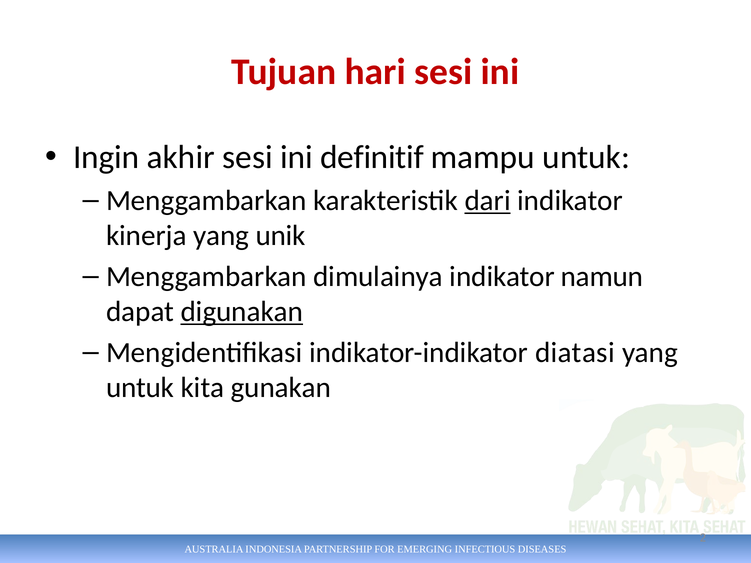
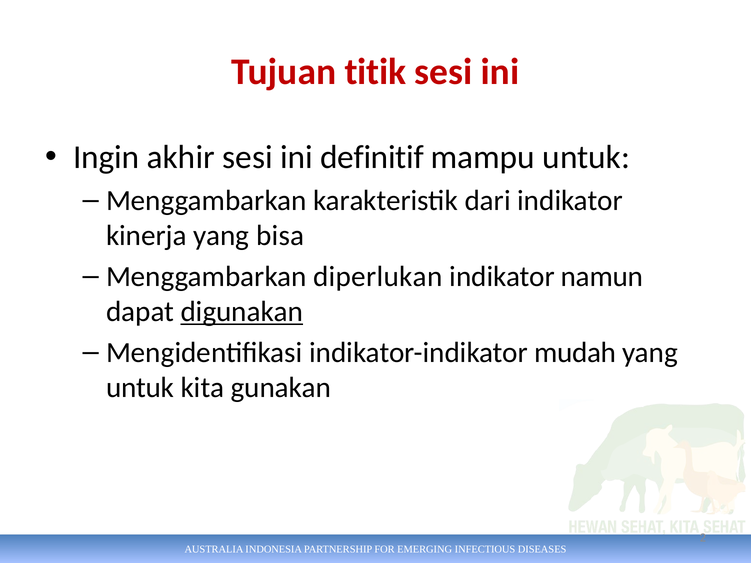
hari: hari -> titik (375, 72)
dari underline: present -> none (488, 201)
unik: unik -> bisa (280, 236)
dimulainya: dimulainya -> diperlukan (378, 277)
diatasi: diatasi -> mudah (575, 353)
